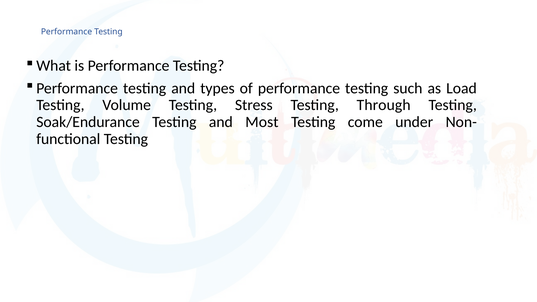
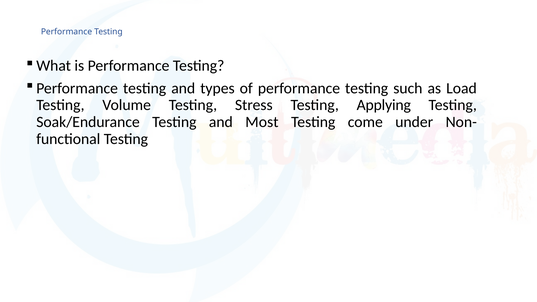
Through: Through -> Applying (384, 105)
